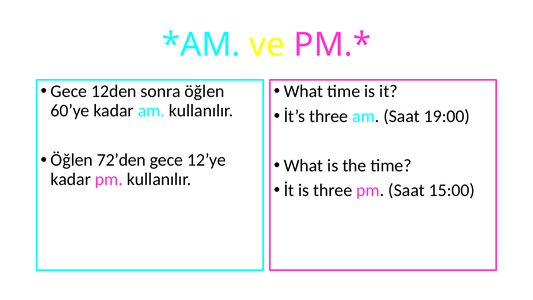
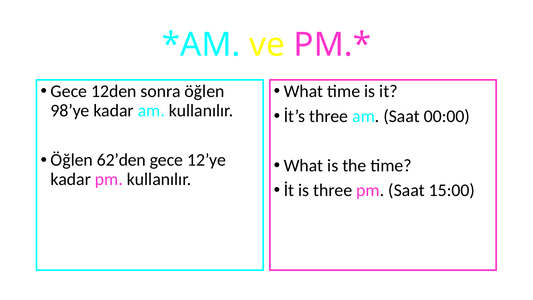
60’ye: 60’ye -> 98’ye (70, 111)
19:00: 19:00 -> 00:00 (447, 116)
72’den: 72’den -> 62’den (121, 160)
